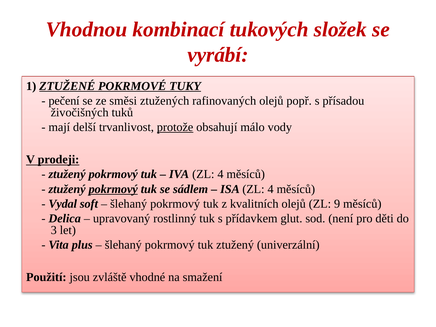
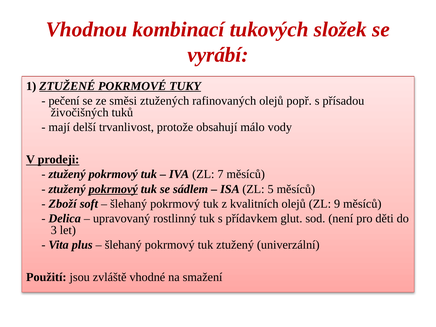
protože underline: present -> none (175, 127)
IVA ZL 4: 4 -> 7 (220, 174)
ISA ZL 4: 4 -> 5 (271, 189)
Vydal: Vydal -> Zboží (63, 204)
